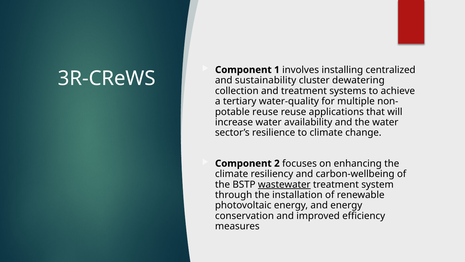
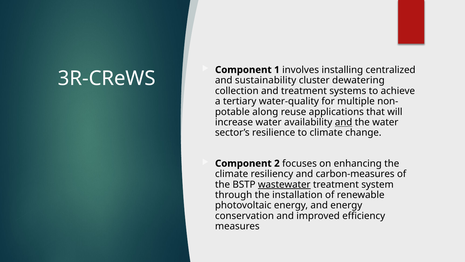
reuse: reuse -> along (265, 112)
and underline: none -> present (344, 122)
carbon-wellbeing: carbon-wellbeing -> carbon-measures (355, 174)
